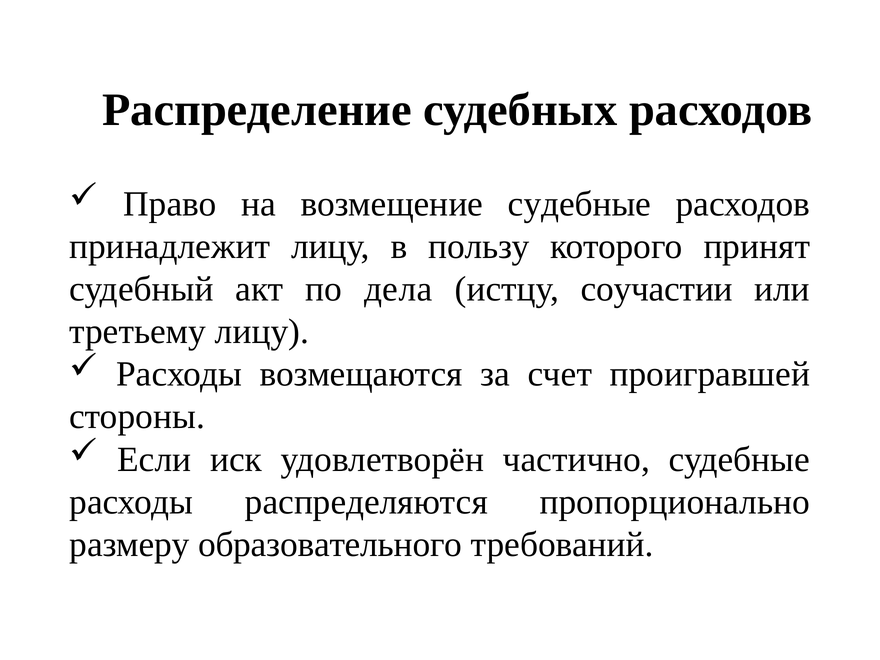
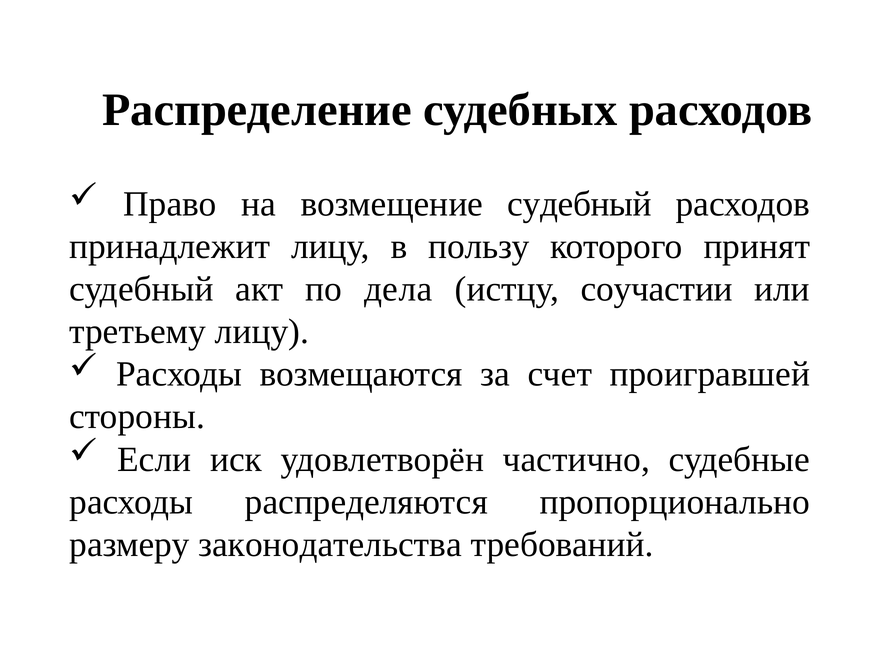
возмещение судебные: судебные -> судебный (580, 204)
образовательного: образовательного -> законодательства (330, 545)
